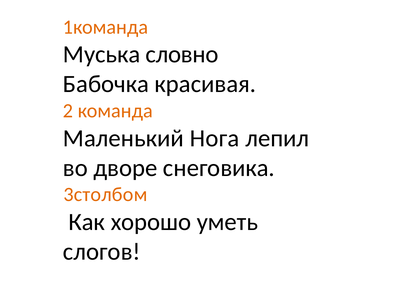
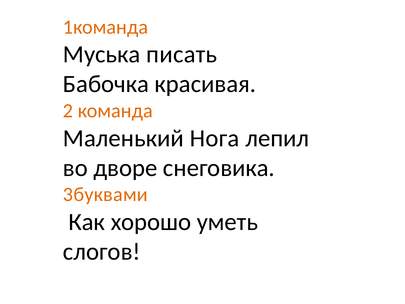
словно: словно -> писать (182, 54)
3столбом: 3столбом -> 3буквами (105, 194)
